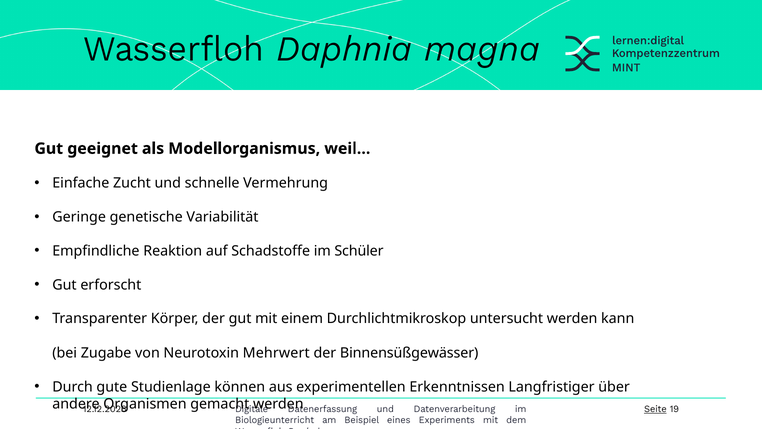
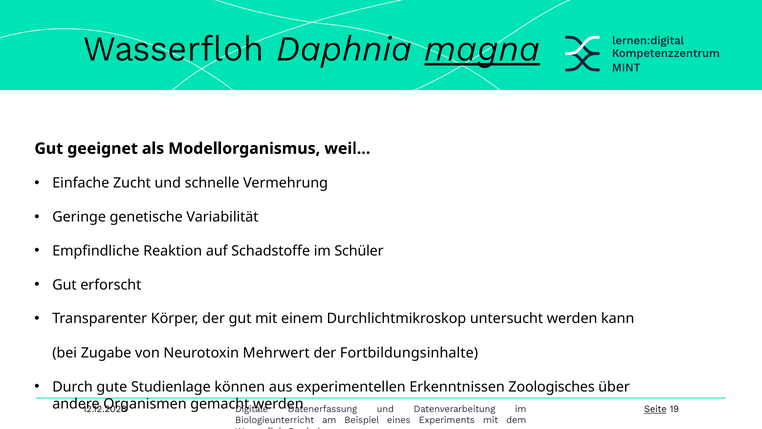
magna underline: none -> present (482, 49)
Binnensüßgewässer: Binnensüßgewässer -> Fortbildungsinhalte (409, 353)
Langfristiger: Langfristiger -> Zoologisches (552, 386)
